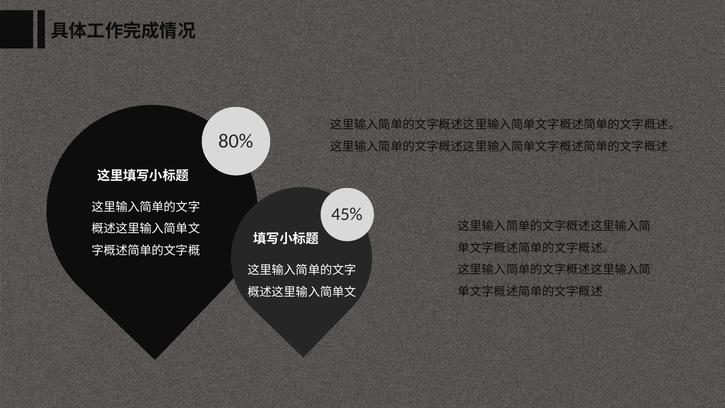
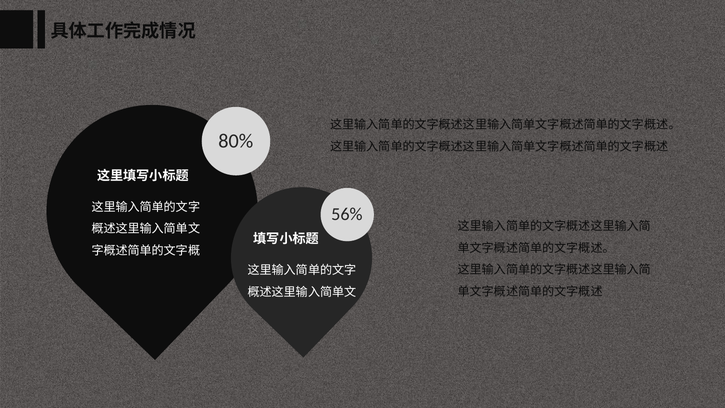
45%: 45% -> 56% (347, 214)
